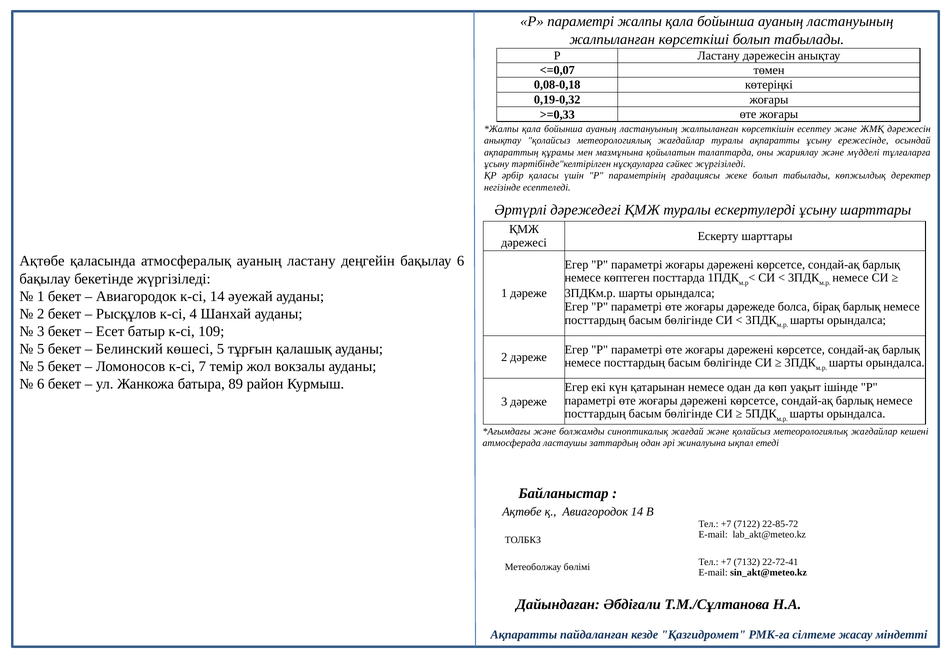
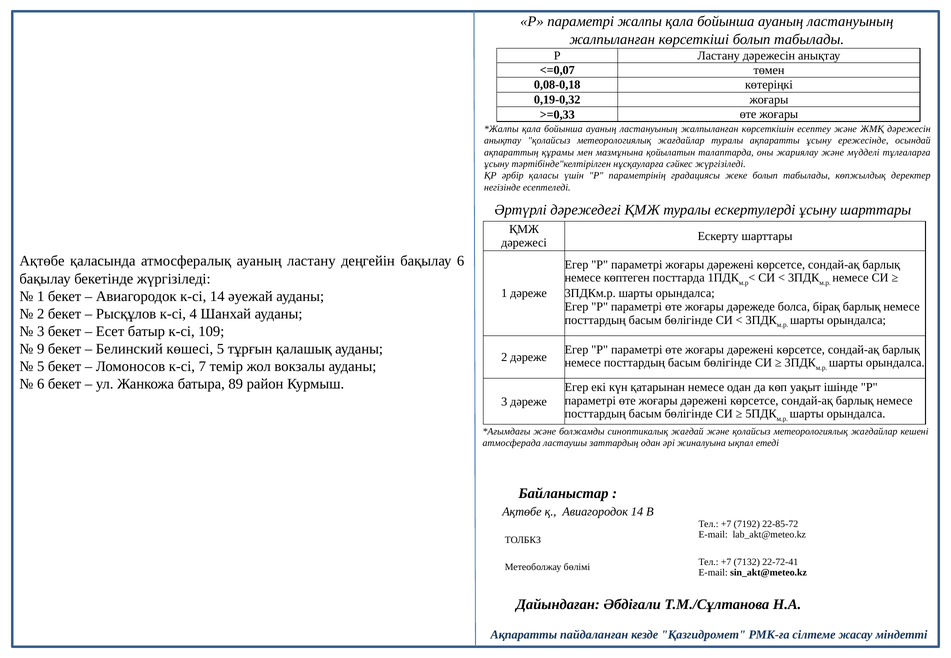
5: 5 -> 9 (41, 349)
7122: 7122 -> 7192 (747, 524)
